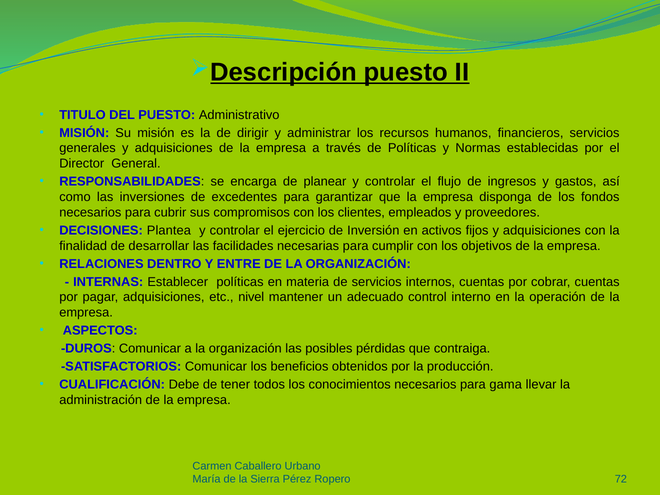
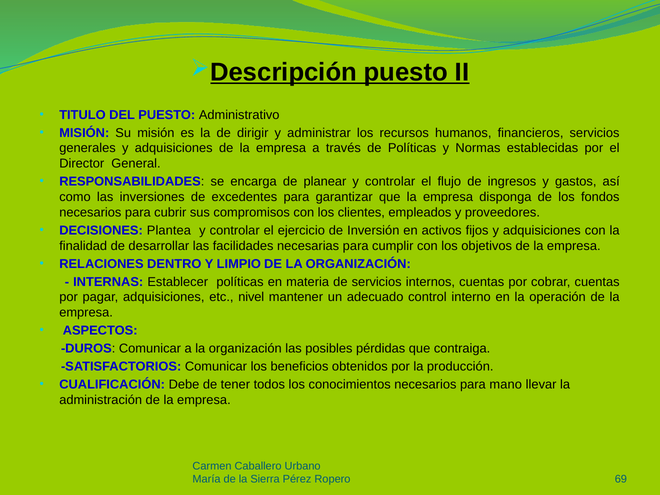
ENTRE: ENTRE -> LIMPIO (239, 264)
gama: gama -> mano (506, 385)
72: 72 -> 69 (621, 479)
